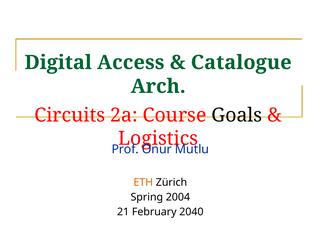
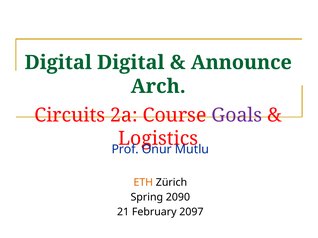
Digital Access: Access -> Digital (131, 63)
Catalogue: Catalogue -> Announce (241, 63)
Goals colour: black -> purple (237, 115)
2004: 2004 -> 2090 (178, 198)
2040: 2040 -> 2097 (191, 212)
